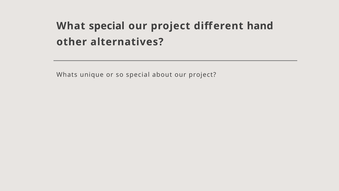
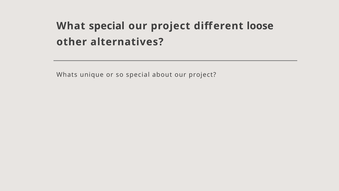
hand: hand -> loose (260, 26)
